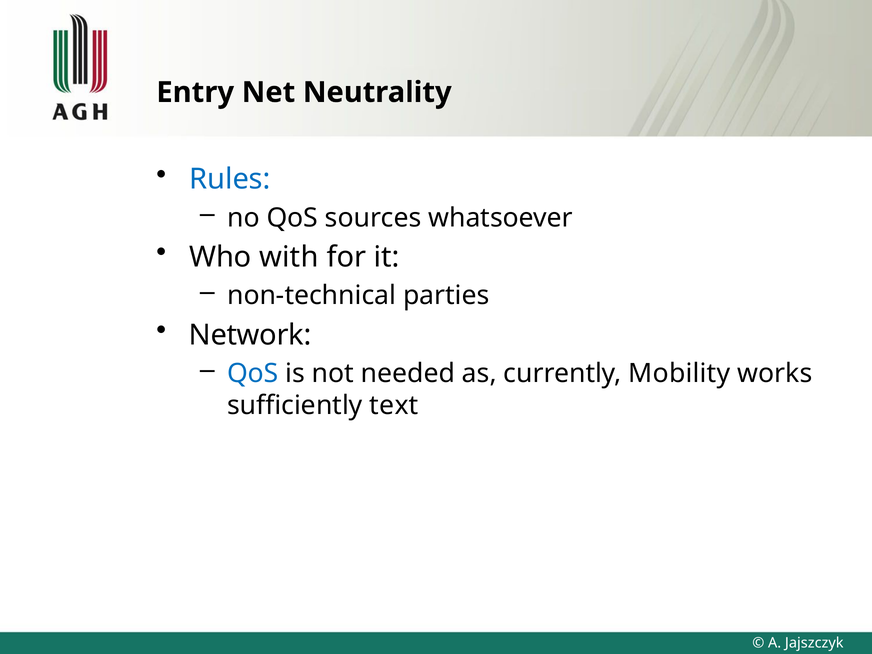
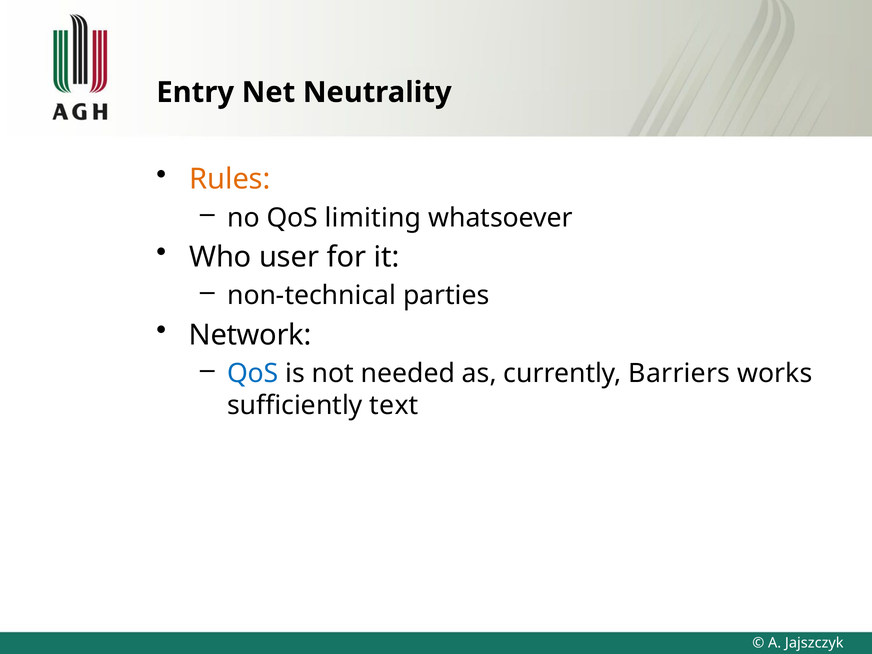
Rules colour: blue -> orange (230, 179)
sources: sources -> limiting (373, 218)
with: with -> user (289, 257)
Mobility: Mobility -> Barriers (679, 374)
